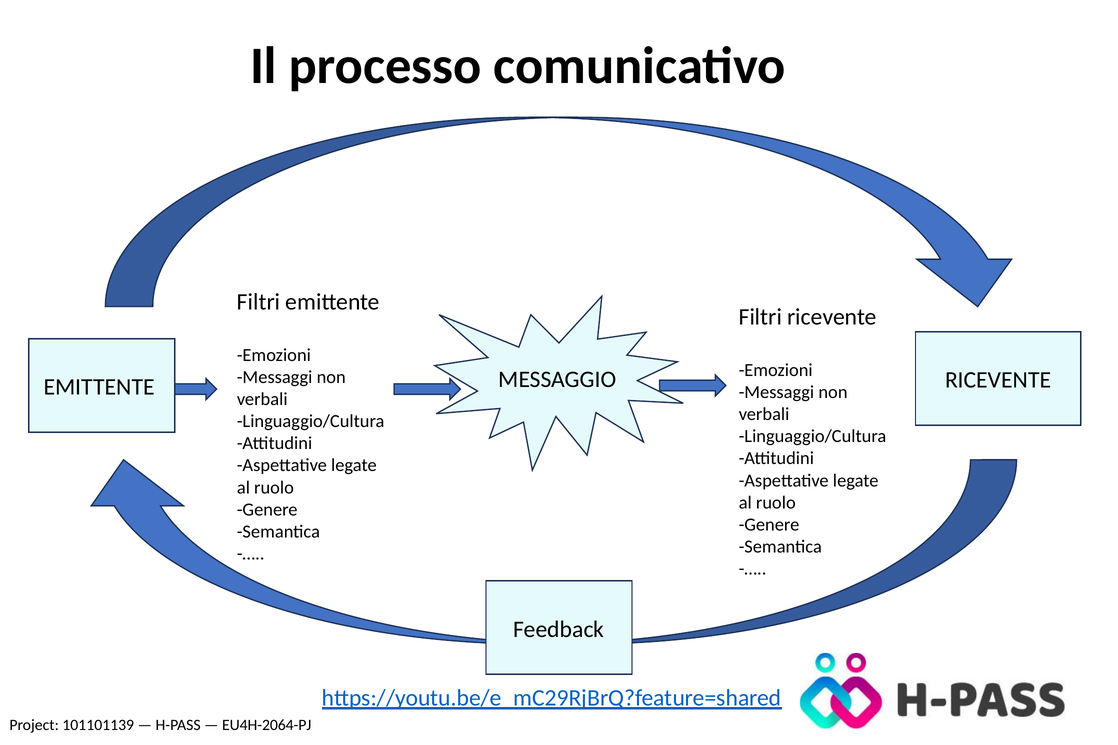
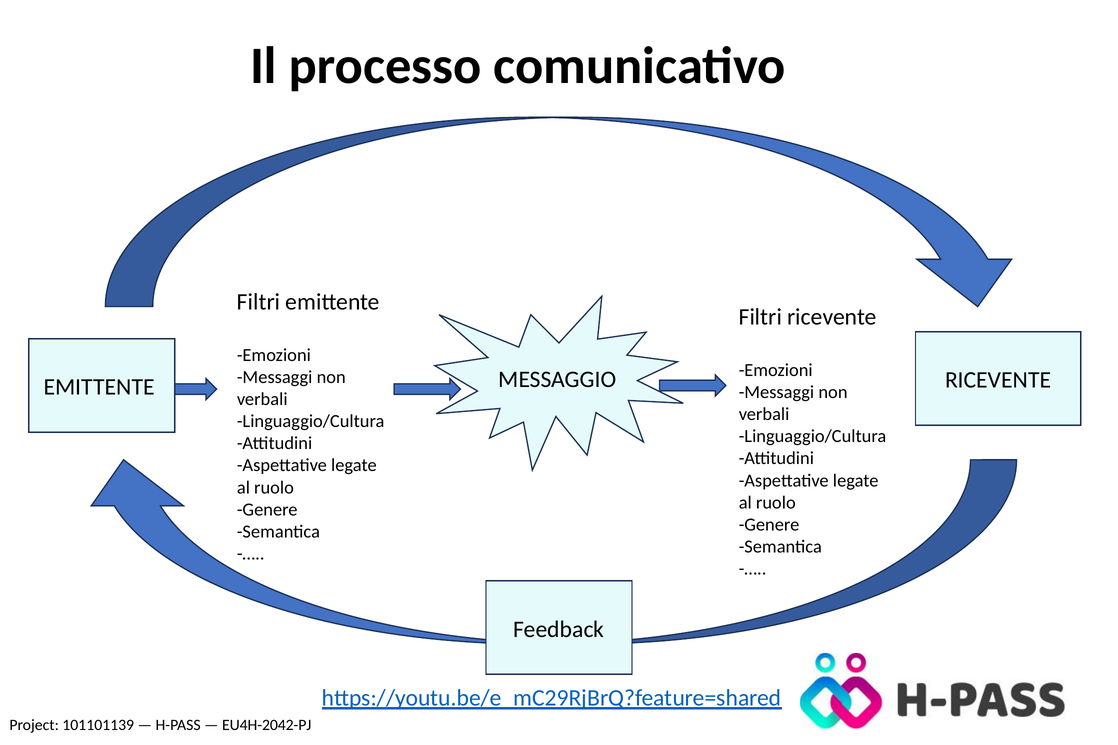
EU4H-2064-PJ: EU4H-2064-PJ -> EU4H-2042-PJ (267, 726)
